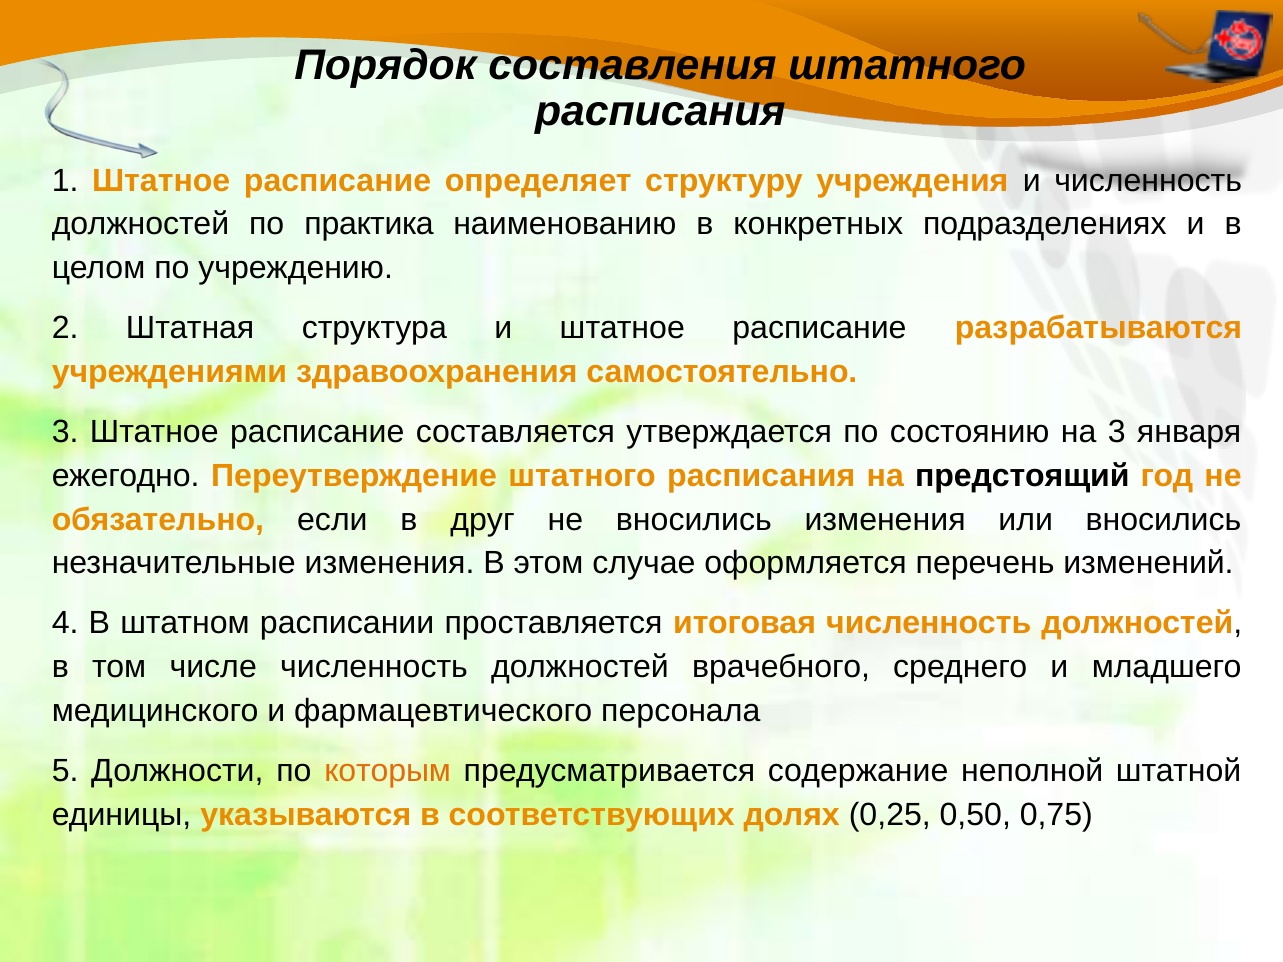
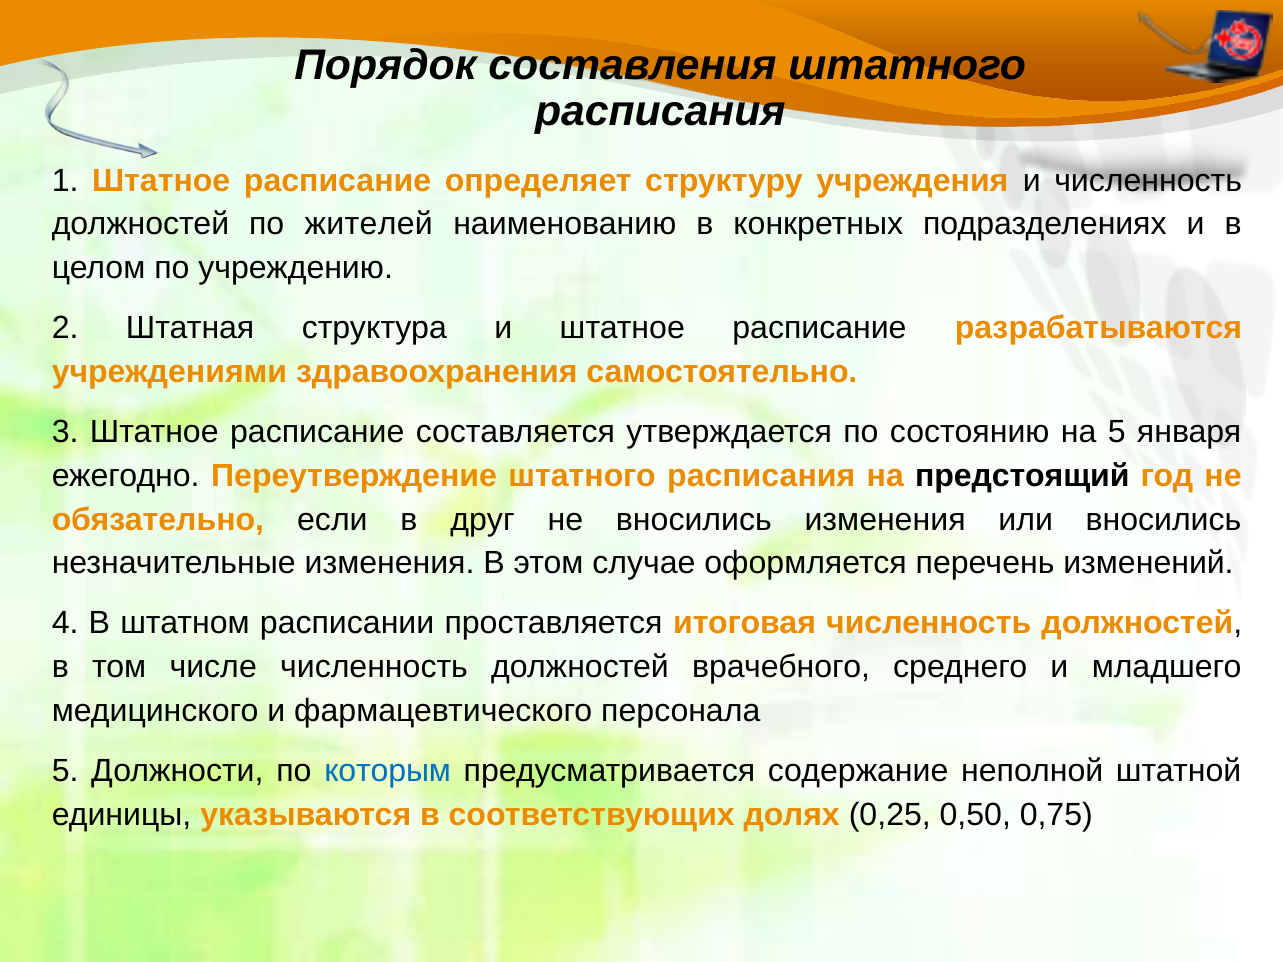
практика: практика -> жителей (369, 224)
на 3: 3 -> 5 (1117, 432)
которым colour: orange -> blue (388, 771)
